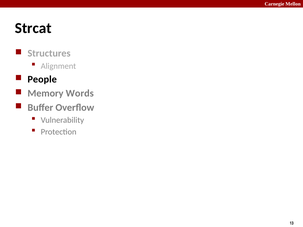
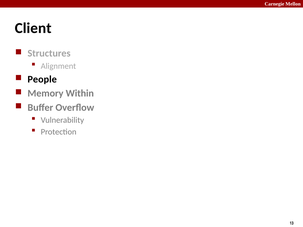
Strcat: Strcat -> Client (33, 28)
Words: Words -> Within (80, 93)
